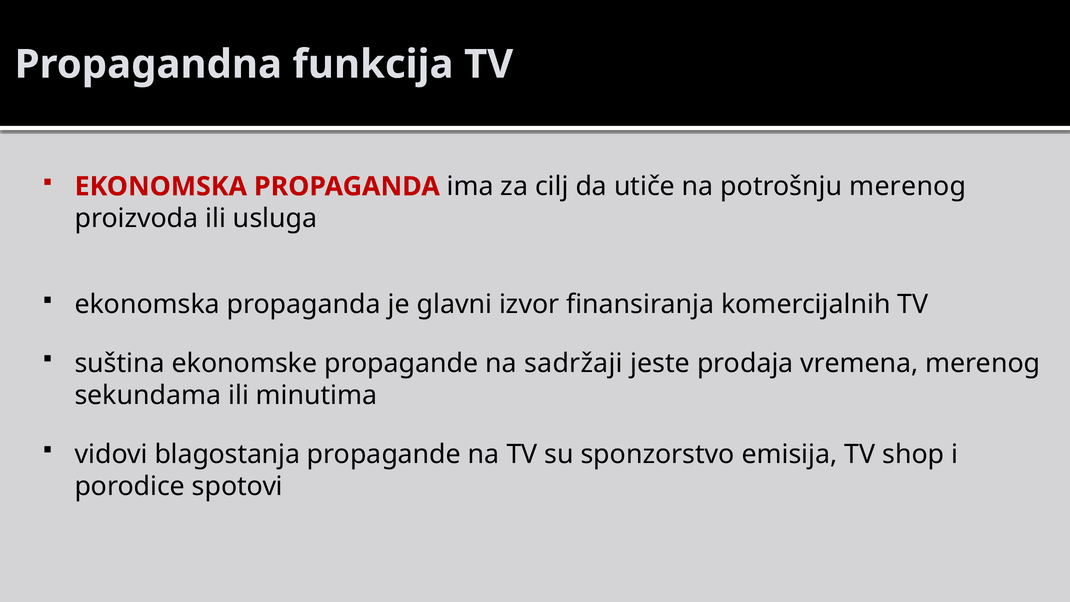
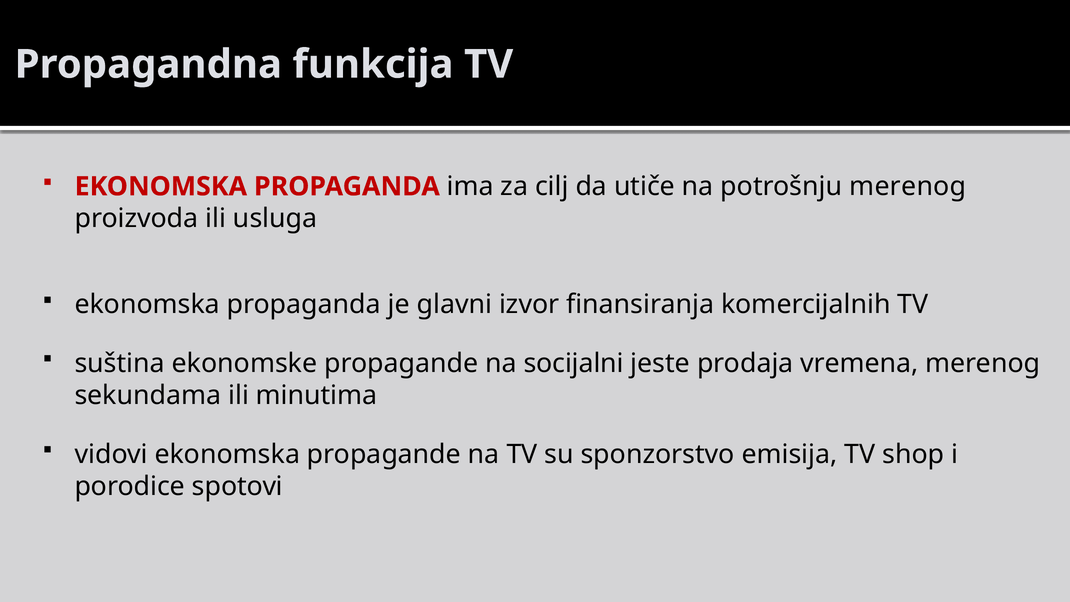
sadržaji: sadržaji -> socijalni (574, 363)
vidovi blagostanja: blagostanja -> ekonomska (227, 454)
